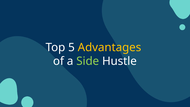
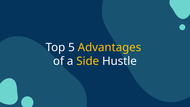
Side colour: light green -> yellow (88, 61)
